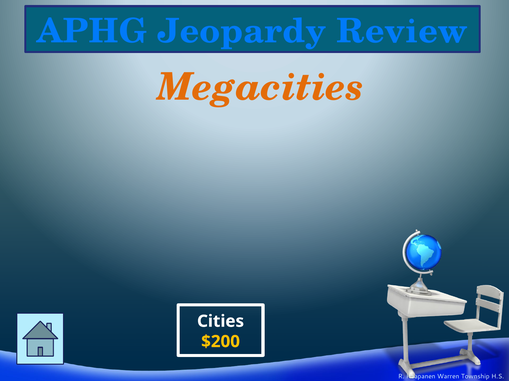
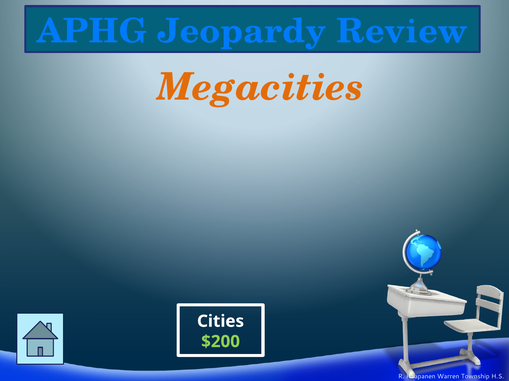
$200 colour: yellow -> light green (221, 342)
